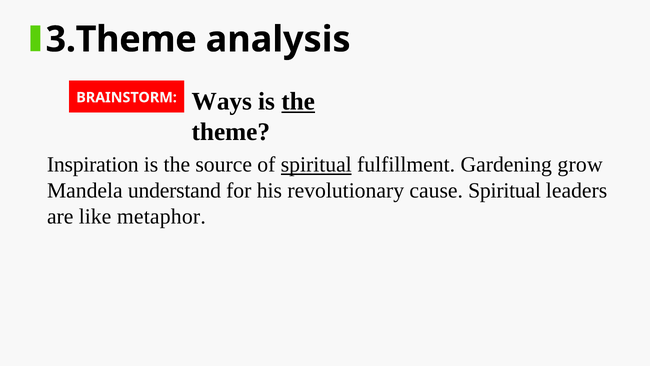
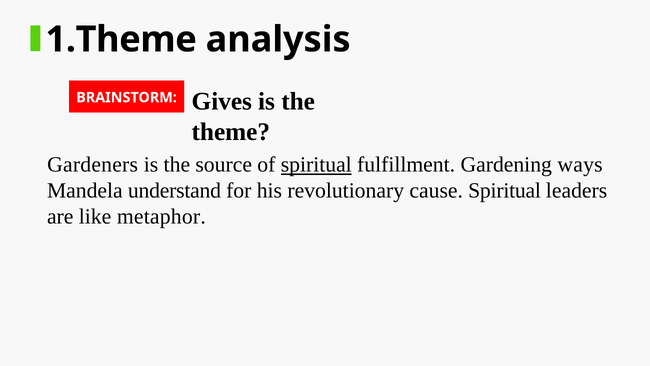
3.Theme: 3.Theme -> 1.Theme (121, 39)
Ways: Ways -> Gives (222, 101)
the underline: present -> none (298, 101)
Inspiration: Inspiration -> Gardeners (93, 165)
grow: grow -> ways (580, 165)
